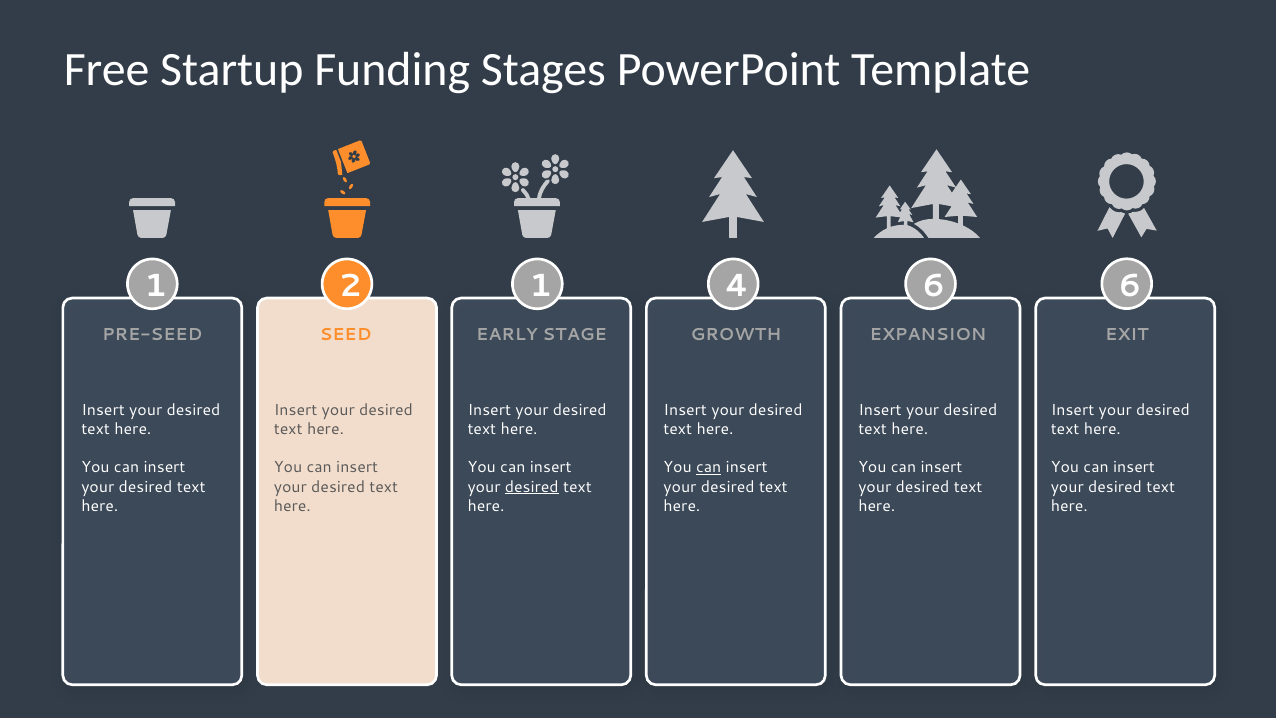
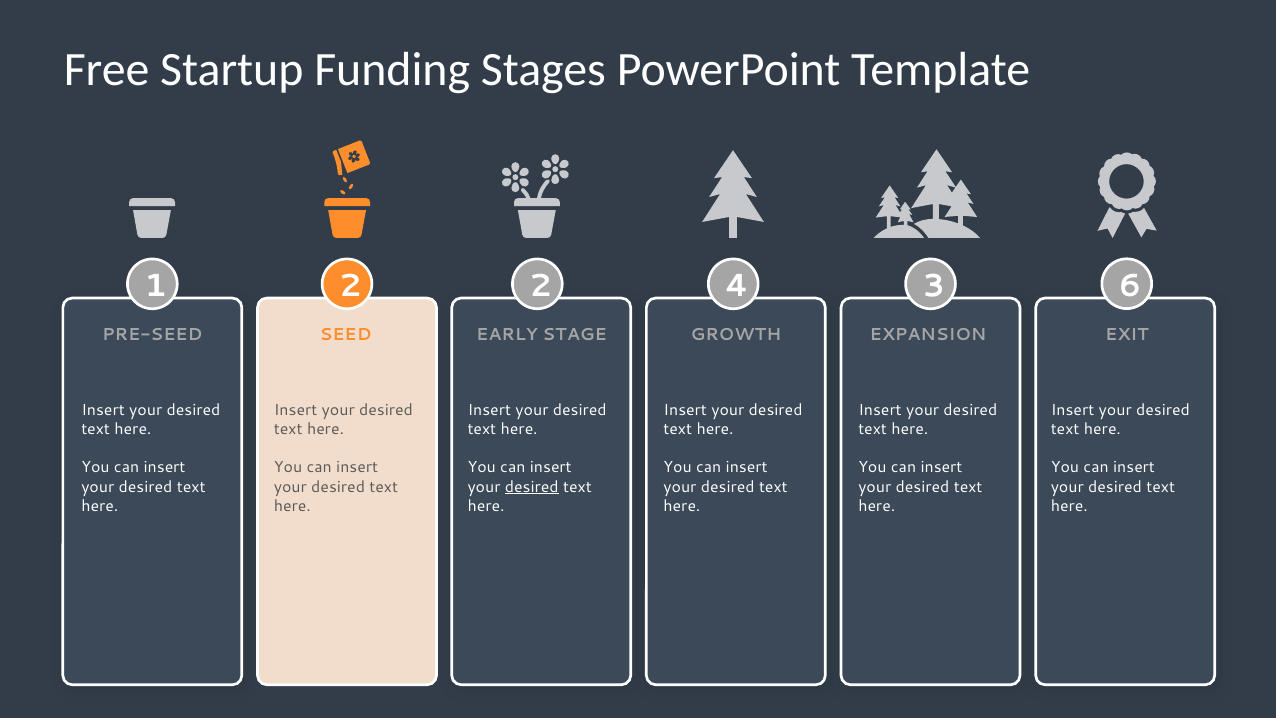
1 1: 1 -> 2 (540, 286)
4 6: 6 -> 3 (934, 286)
can underline: present -> none (709, 468)
